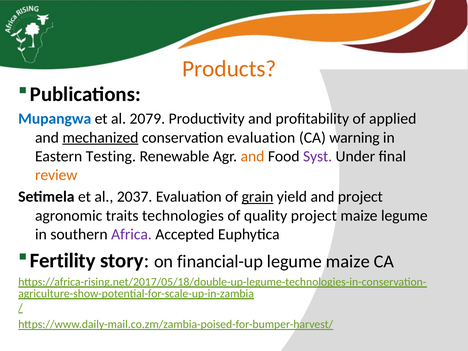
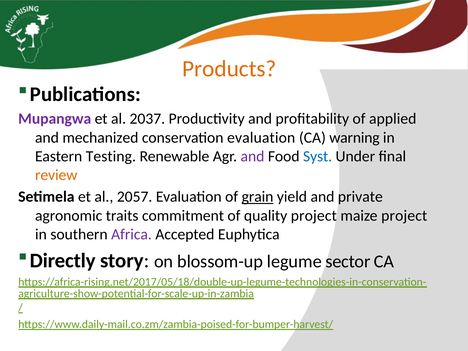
Mupangwa colour: blue -> purple (55, 119)
2079: 2079 -> 2037 (147, 119)
mechanized underline: present -> none (100, 138)
and colour: orange -> purple (252, 156)
Syst colour: purple -> blue (318, 156)
2037: 2037 -> 2057 (135, 197)
and project: project -> private (360, 197)
technologies: technologies -> commitment (183, 216)
maize legume: legume -> project (404, 216)
Fertility: Fertility -> Directly (63, 261)
financial-up: financial-up -> blossom-up (220, 261)
legume maize: maize -> sector (348, 261)
